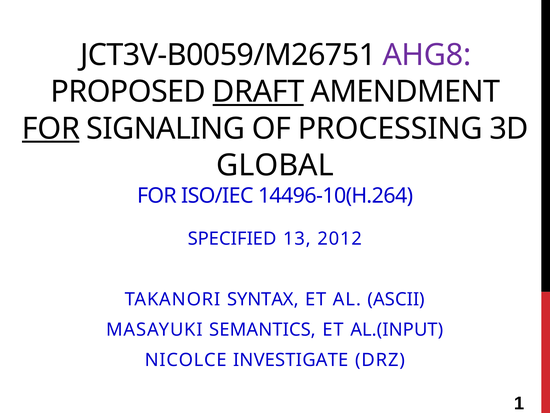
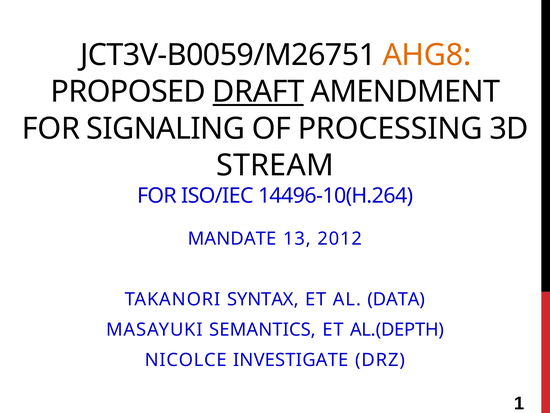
AHG8 colour: purple -> orange (427, 55)
FOR underline: present -> none (51, 128)
GLOBAL: GLOBAL -> STREAM (275, 165)
SPECIFIED: SPECIFIED -> MANDATE (232, 239)
ASCII: ASCII -> DATA (396, 299)
AL.(INPUT: AL.(INPUT -> AL.(DEPTH (397, 329)
